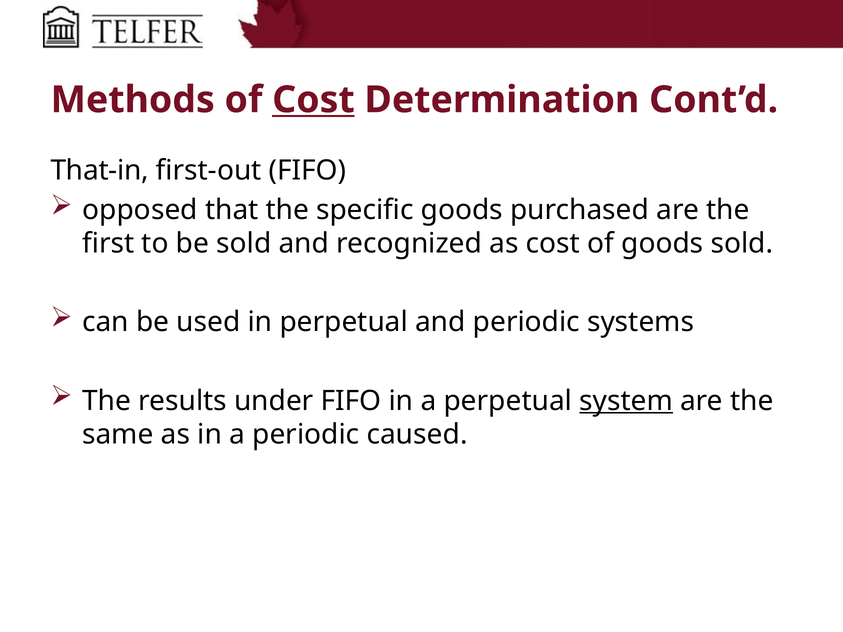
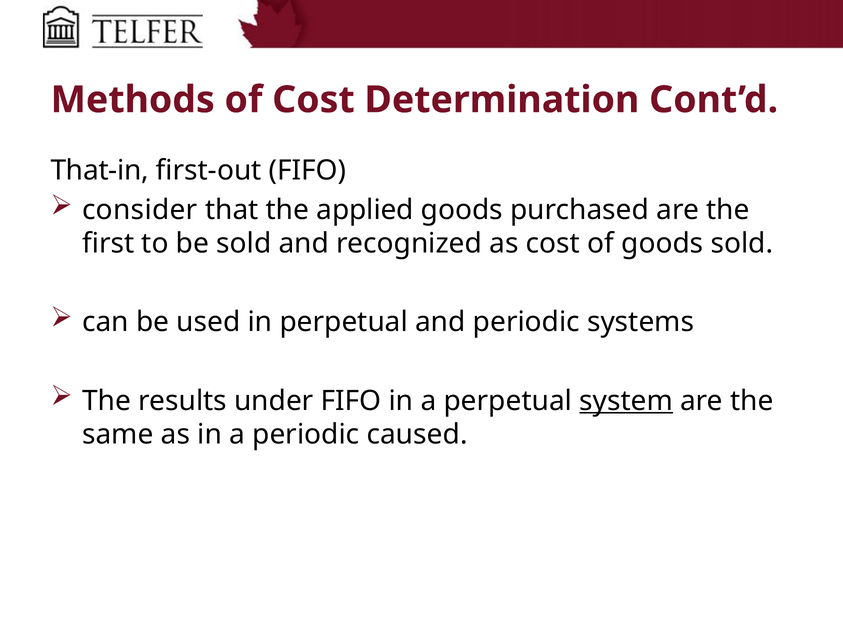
Cost underline: present -> none (313, 100)
opposed: opposed -> consider (140, 210)
specific: specific -> applied (365, 210)
